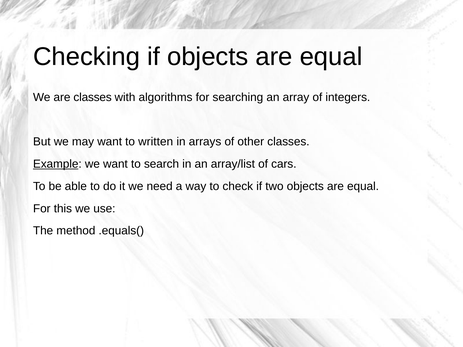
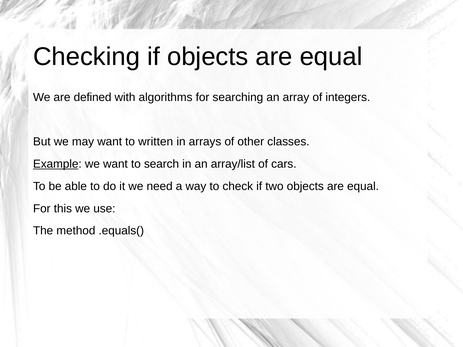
are classes: classes -> defined (93, 97)
